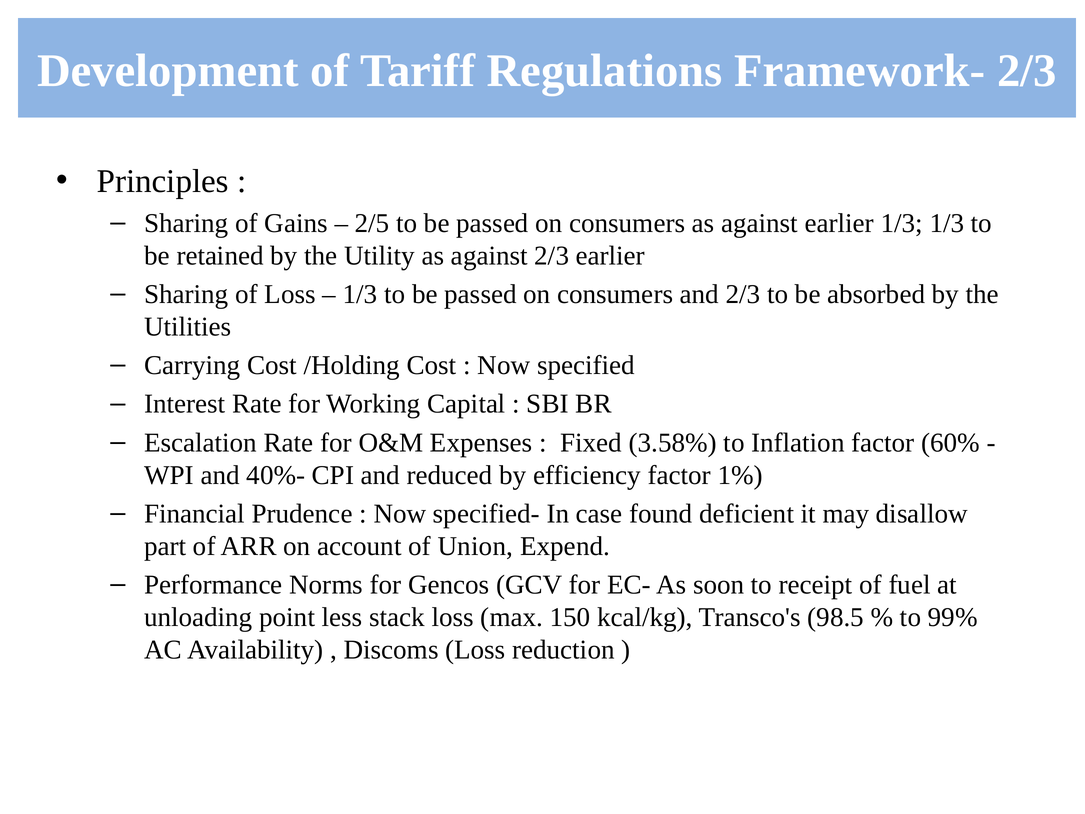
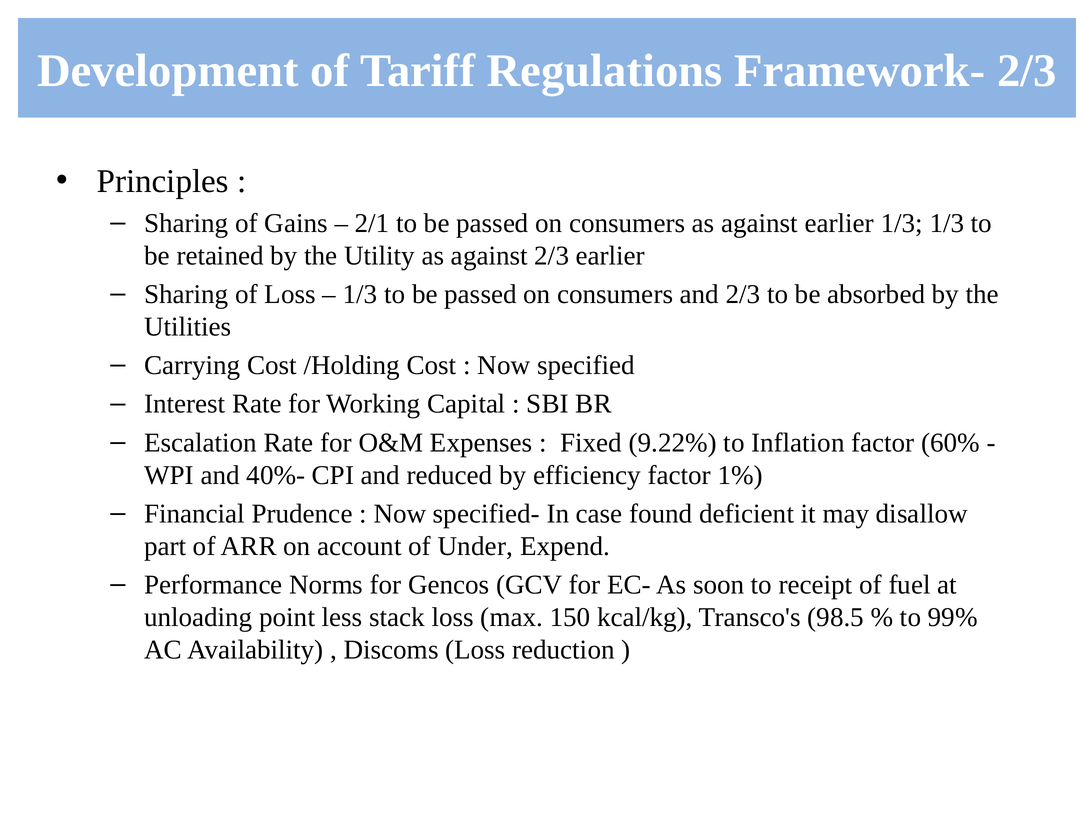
2/5: 2/5 -> 2/1 (372, 223)
3.58%: 3.58% -> 9.22% (673, 442)
Union: Union -> Under (475, 546)
